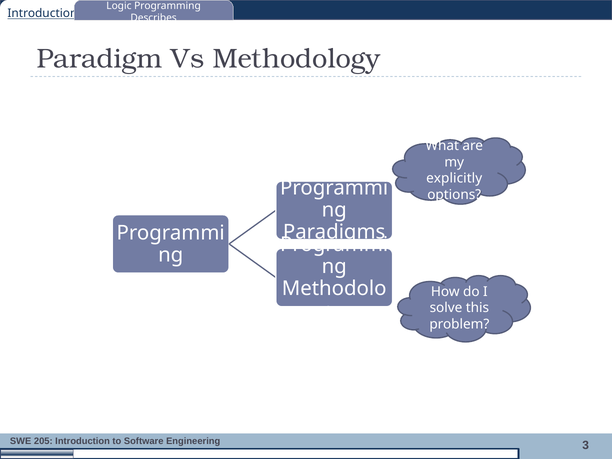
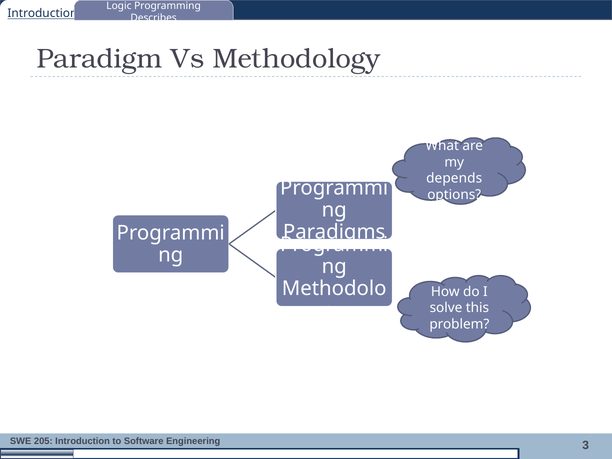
explicitly: explicitly -> depends (454, 178)
